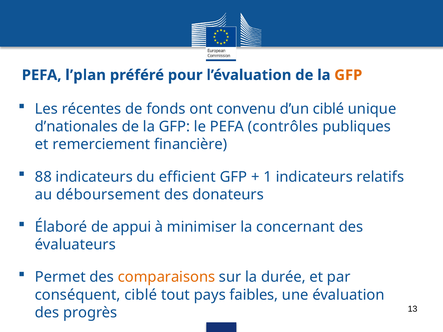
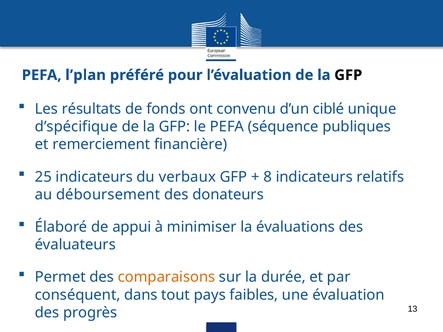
GFP colour: orange -> black (348, 75)
récentes: récentes -> résultats (92, 109)
d’nationales: d’nationales -> d’spécifique (76, 127)
contrôles: contrôles -> séquence (283, 127)
88: 88 -> 25 (43, 177)
efficient: efficient -> verbaux (187, 177)
1: 1 -> 8 (268, 177)
concernant: concernant -> évaluations (296, 227)
conséquent ciblé: ciblé -> dans (141, 295)
